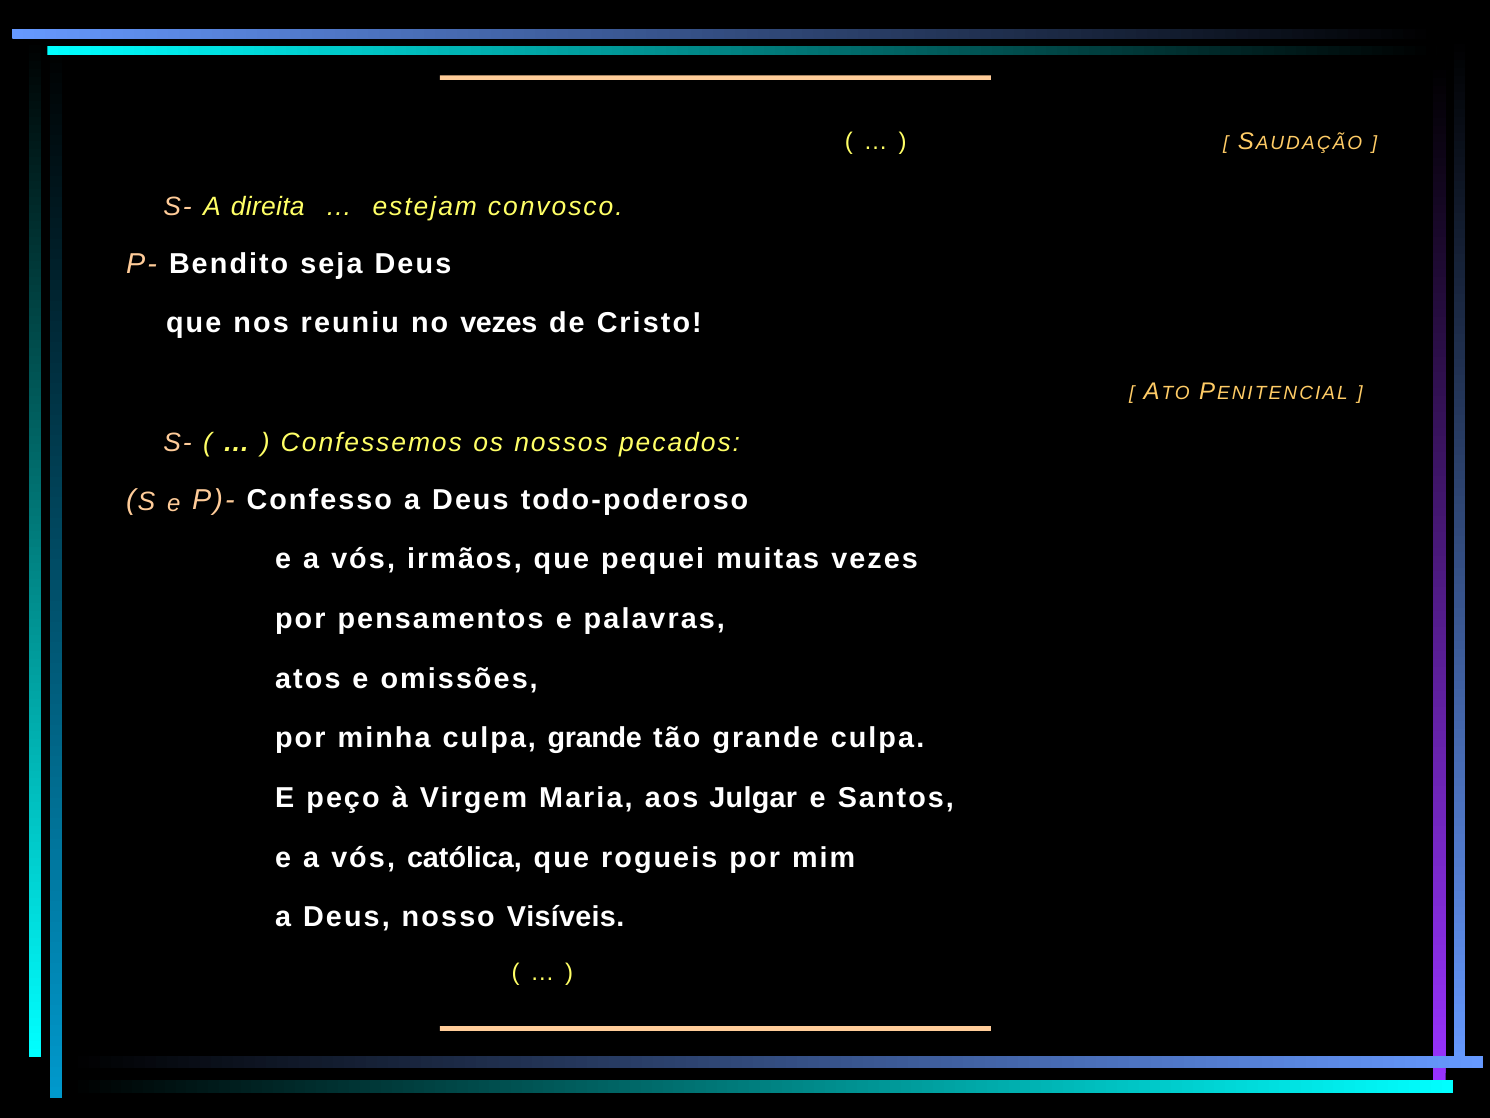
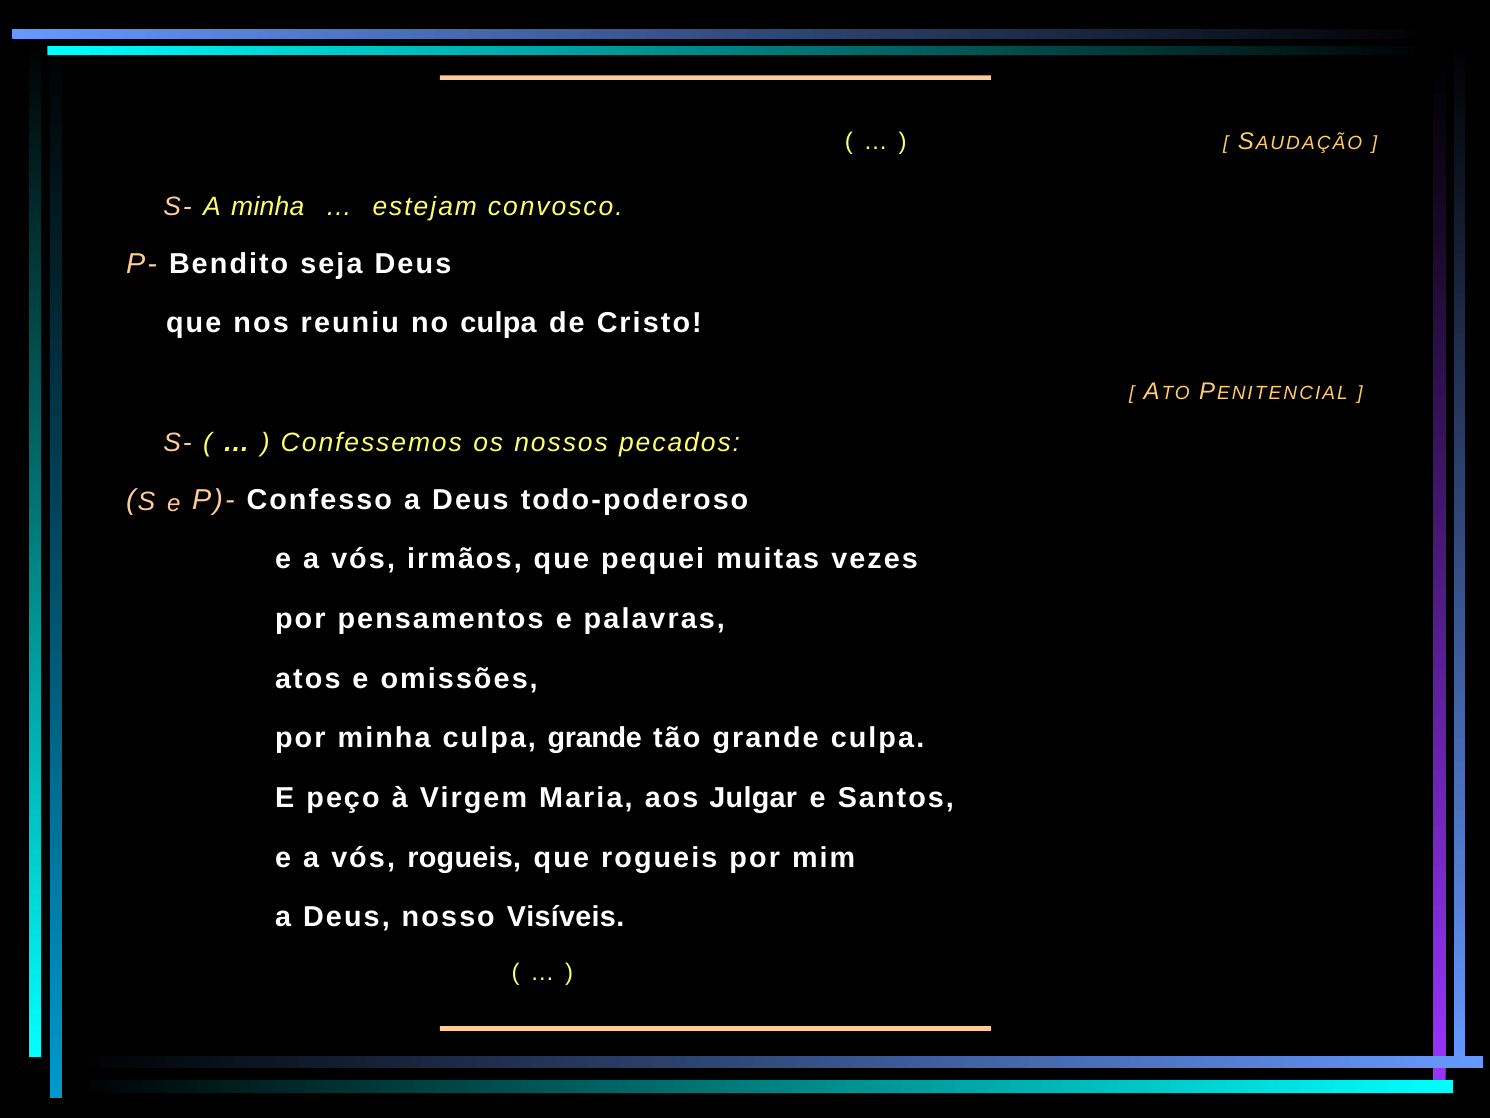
A direita: direita -> minha (268, 207)
no vezes: vezes -> culpa (499, 323)
vós católica: católica -> rogueis (464, 857)
